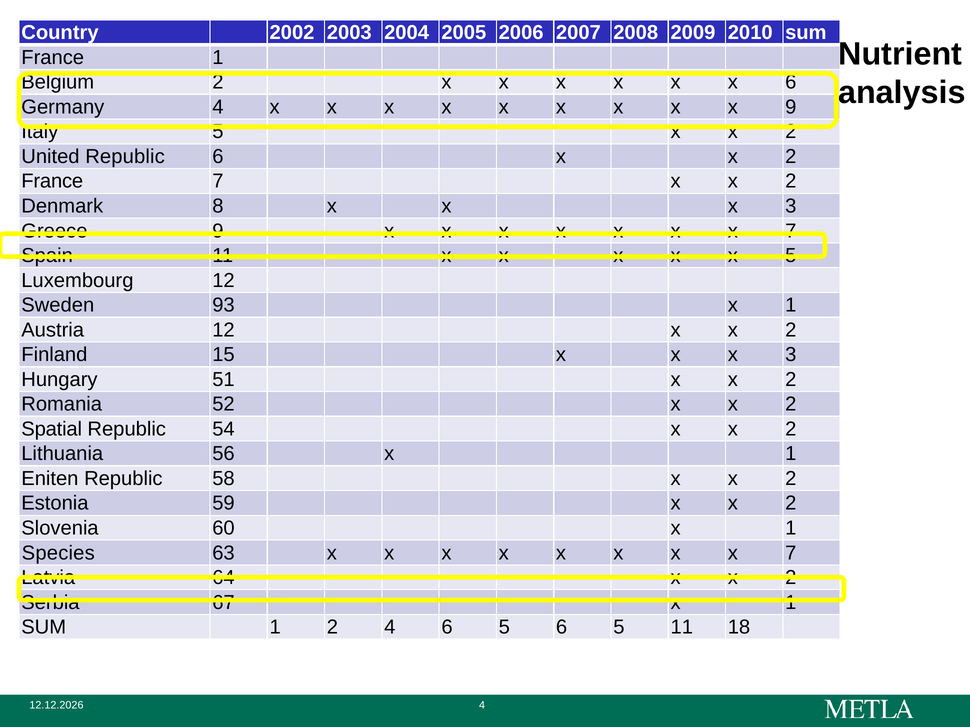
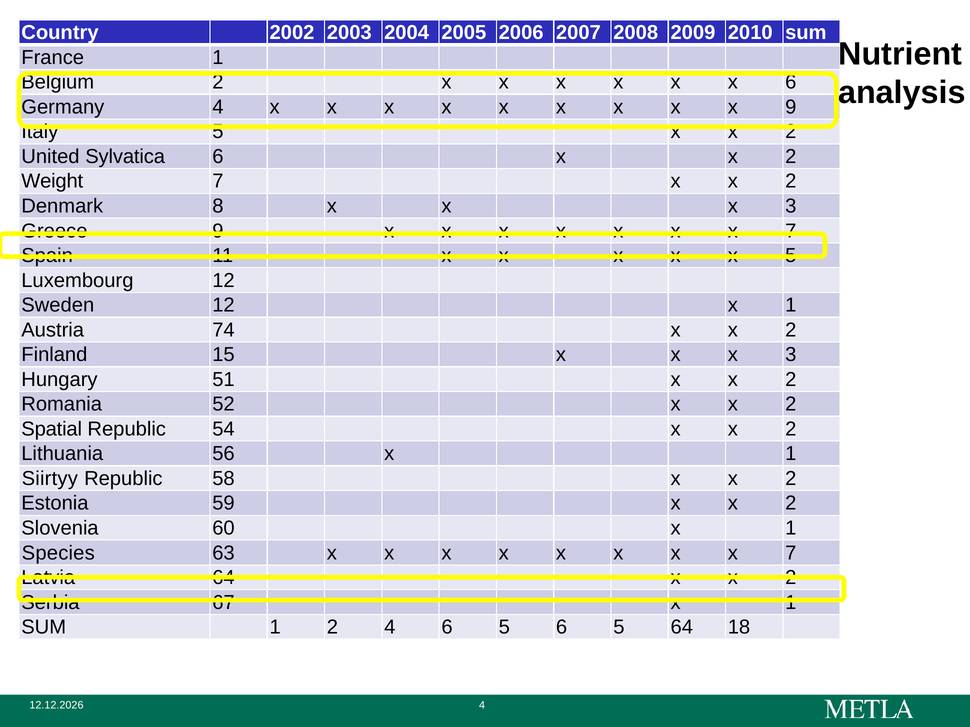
United Republic: Republic -> Sylvatica (125, 157)
France: France -> Weight (52, 181)
Sweden 93: 93 -> 12 (224, 305)
Austria 12: 12 -> 74 (224, 330)
Eniten: Eniten -> Siirtyy (50, 479)
5 11: 11 -> 64 (682, 628)
